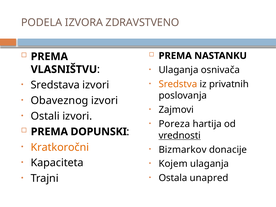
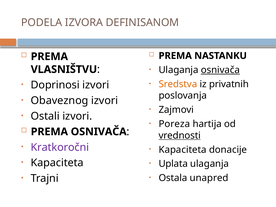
ZDRAVSTVENO: ZDRAVSTVENO -> DEFINISANOM (142, 23)
osnivača underline: none -> present (220, 70)
Sredstava: Sredstava -> Doprinosi (55, 85)
PREMA DOPUNSKI: DOPUNSKI -> OSNIVAČA (99, 132)
Kratkoročni colour: orange -> purple (60, 147)
Bizmarkov: Bizmarkov -> Kapaciteta (183, 150)
Kojem: Kojem -> Uplata (173, 164)
